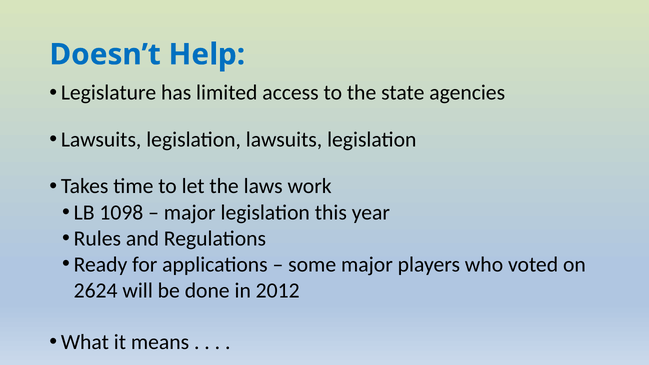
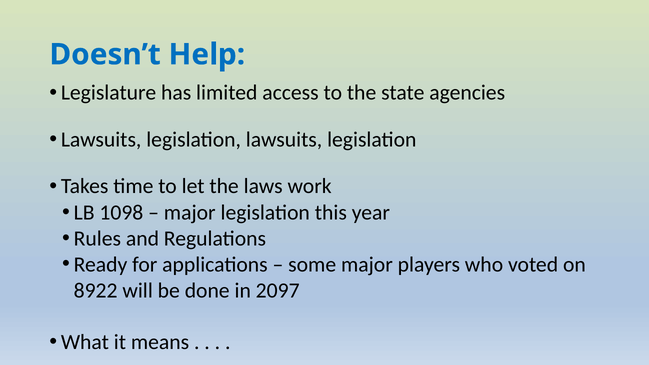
2624: 2624 -> 8922 (96, 290)
2012: 2012 -> 2097 (278, 290)
